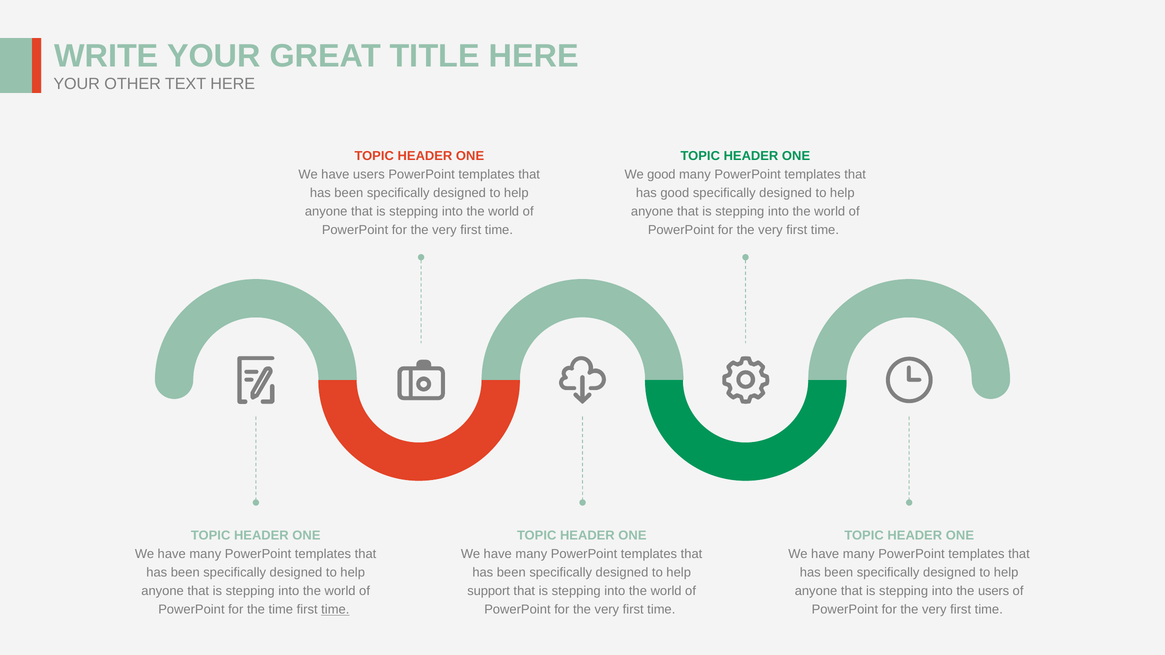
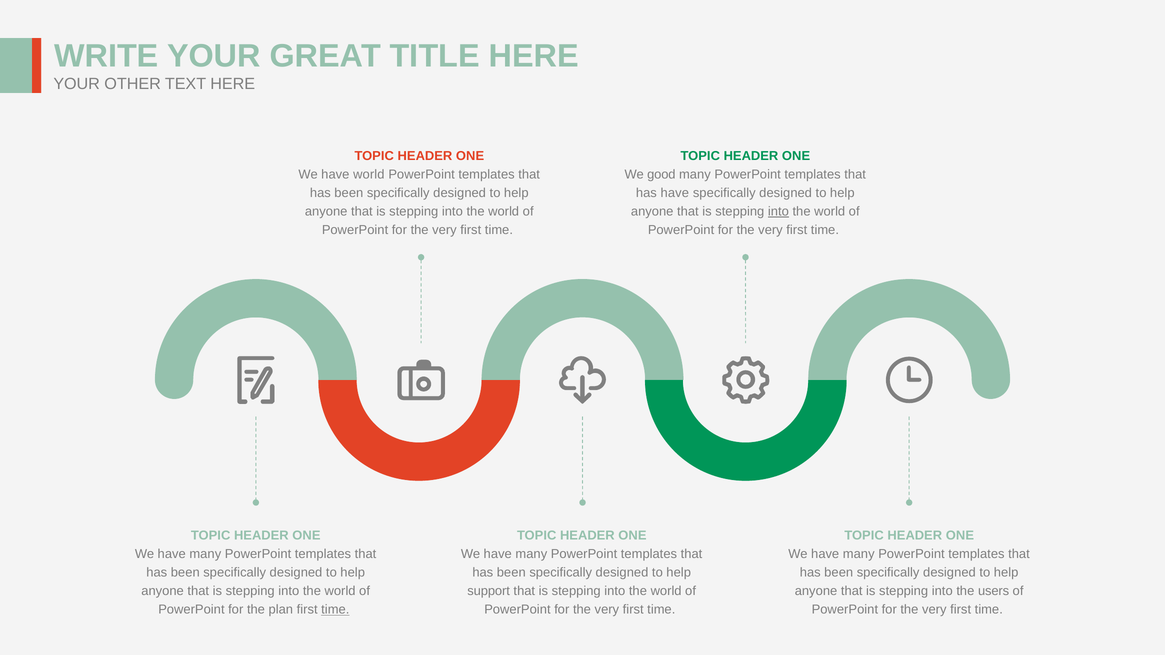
have users: users -> world (369, 174)
has good: good -> have (675, 193)
into underline: none -> present (778, 211)
the time: time -> plan (281, 610)
